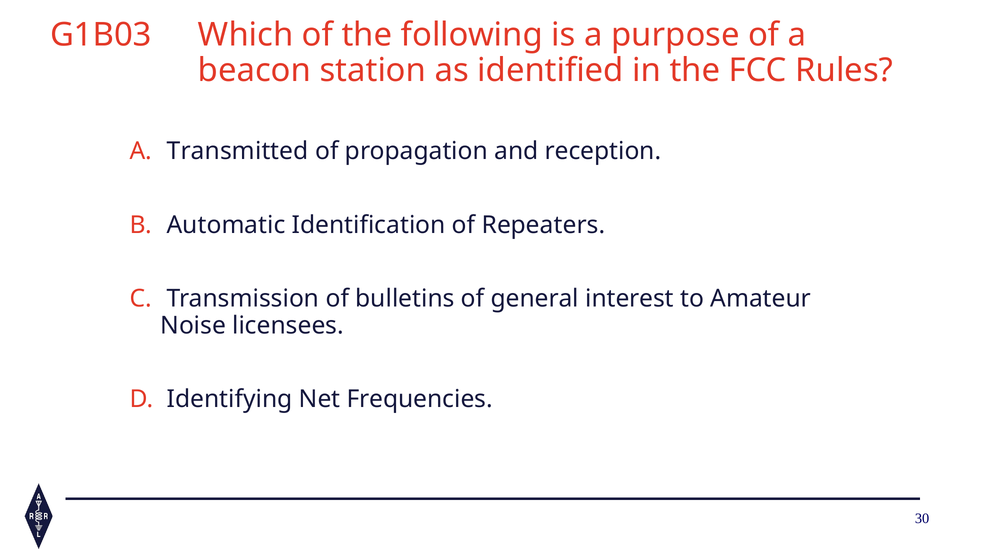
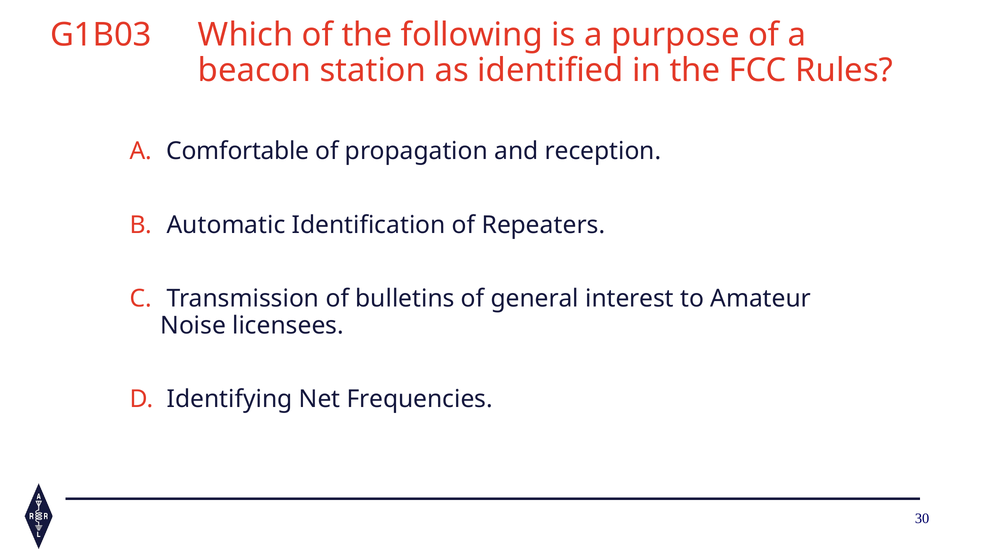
Transmitted: Transmitted -> Comfortable (238, 151)
